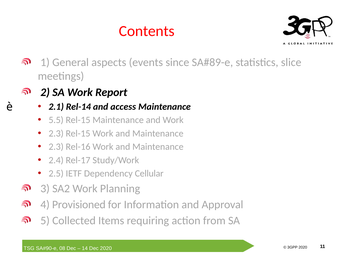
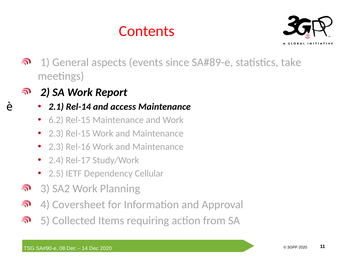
slice: slice -> take (291, 62)
5.5: 5.5 -> 6.2 (56, 120)
Provisioned: Provisioned -> Coversheet (79, 205)
